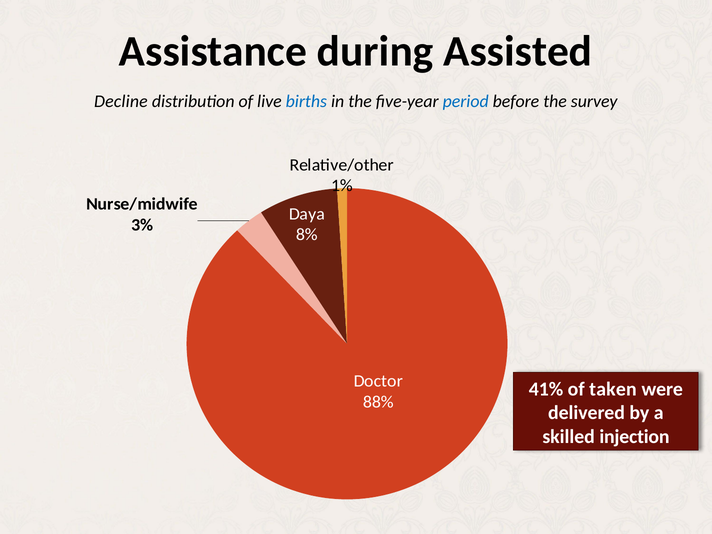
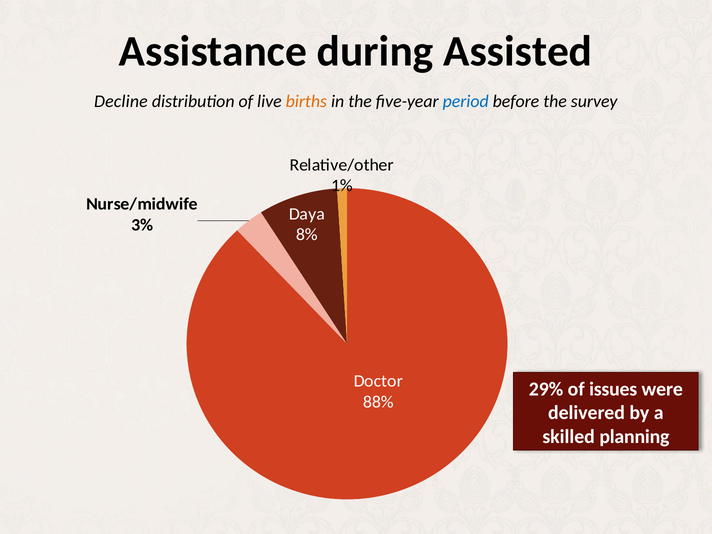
births colour: blue -> orange (306, 101)
41%: 41% -> 29% (546, 389)
taken: taken -> issues (613, 389)
injection: injection -> planning (634, 436)
